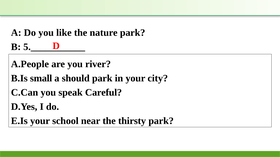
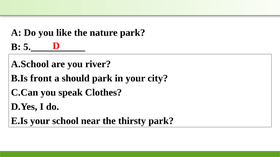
A.People: A.People -> A.School (30, 64)
small: small -> front (41, 79)
Careful: Careful -> Clothes (103, 93)
